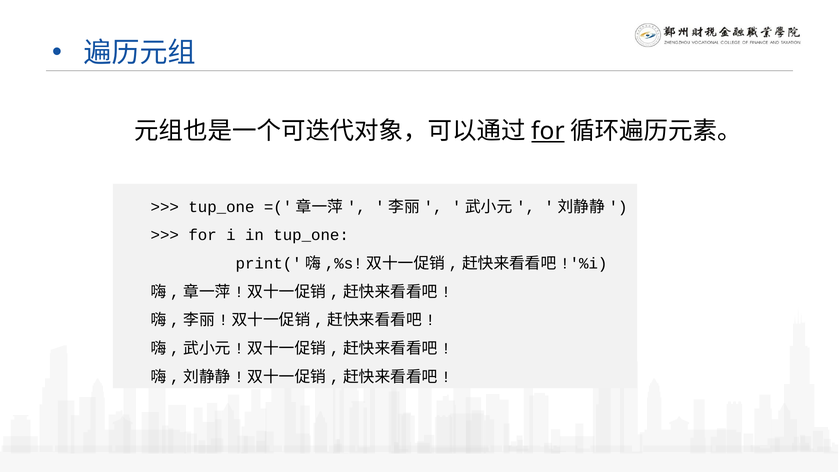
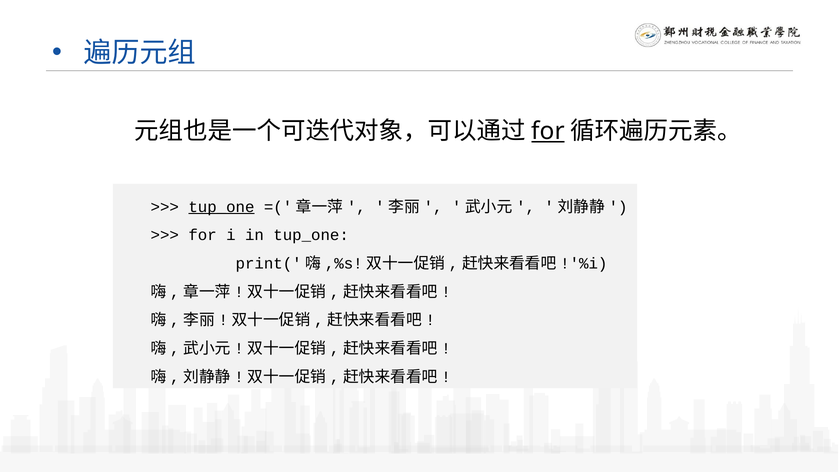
tup_one underline: none -> present (221, 207)
